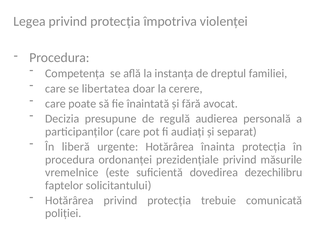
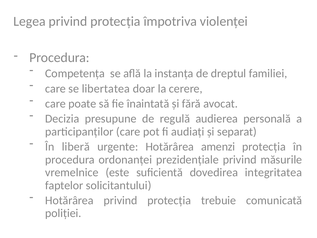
înainta: înainta -> amenzi (218, 147)
dezechilibru: dezechilibru -> integritatea (274, 172)
